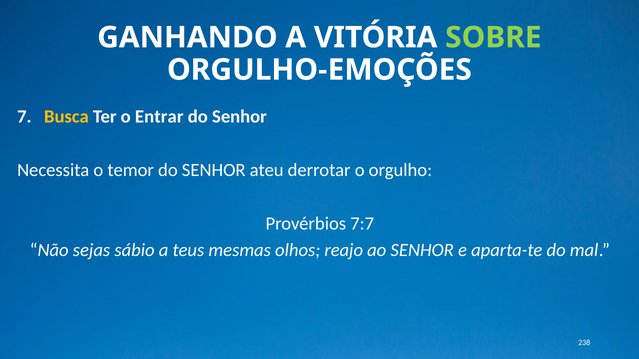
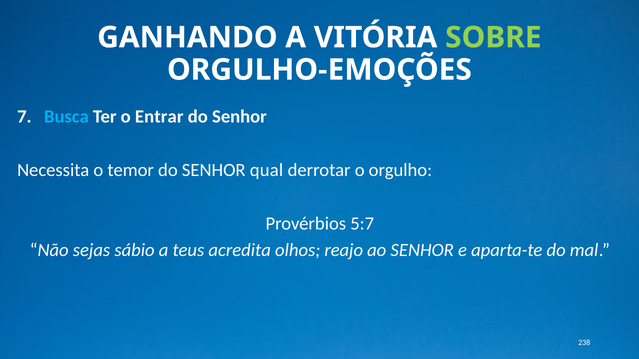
Busca colour: yellow -> light blue (66, 117)
ateu: ateu -> qual (267, 170)
7:7: 7:7 -> 5:7 (362, 224)
mesmas: mesmas -> acredita (240, 251)
